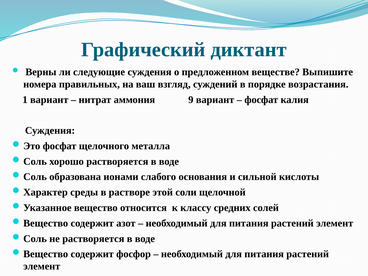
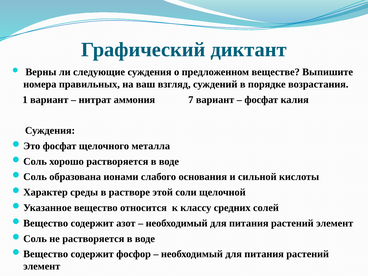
9: 9 -> 7 (191, 100)
